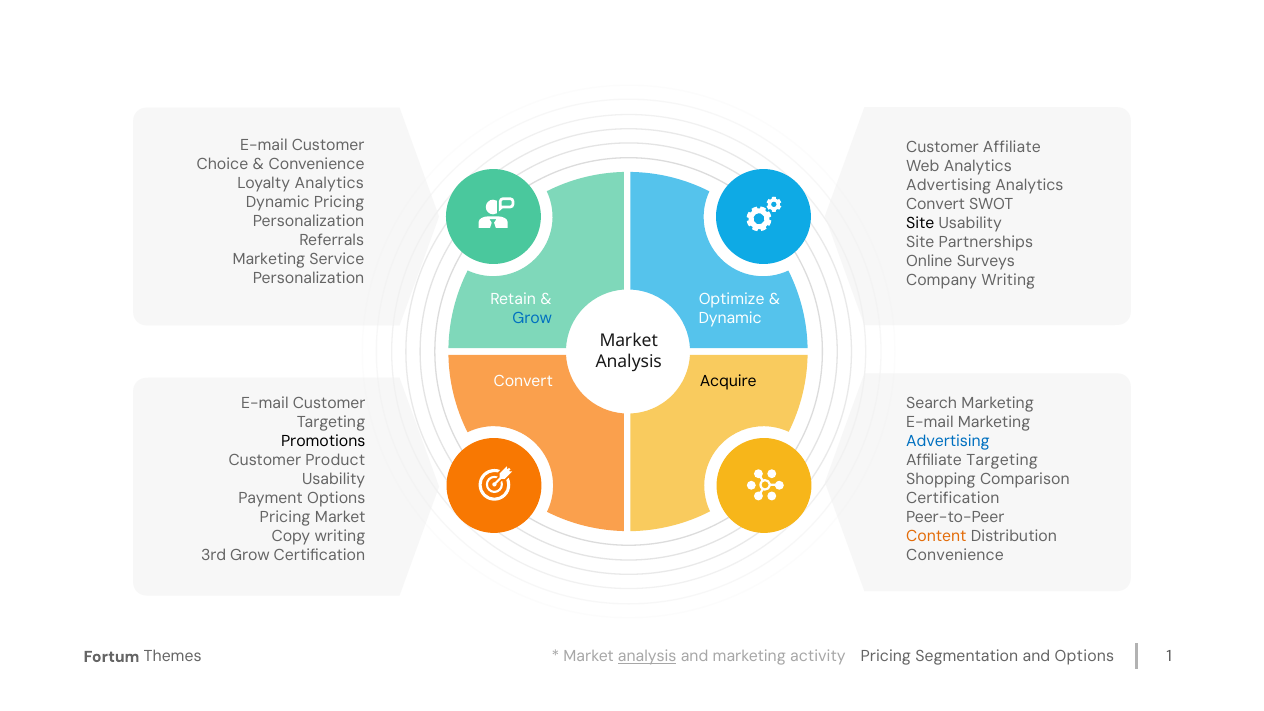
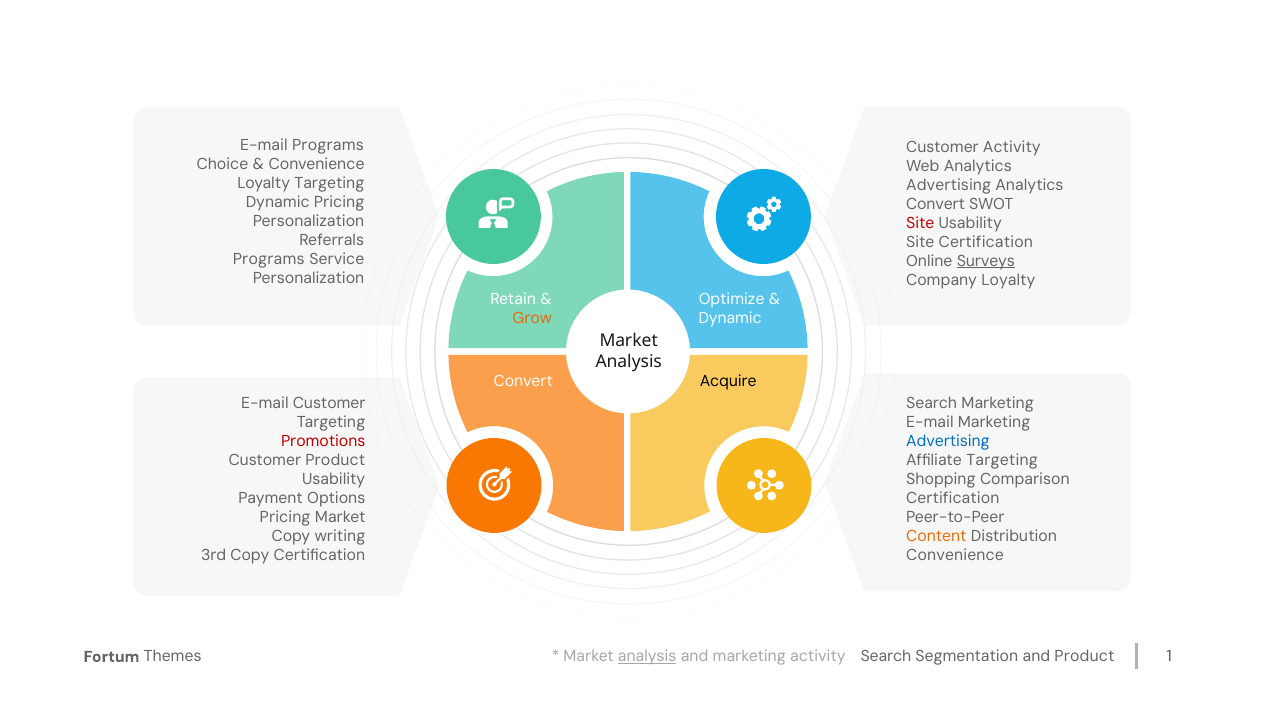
Customer: Customer -> Programs (328, 145)
Customer Affiliate: Affiliate -> Activity (1012, 147)
Loyalty Analytics: Analytics -> Targeting (329, 183)
Site colour: black -> red (920, 223)
Site Partnerships: Partnerships -> Certification (986, 242)
Marketing: Marketing -> Programs (269, 259)
Surveys underline: none -> present (986, 261)
Company Writing: Writing -> Loyalty (1008, 280)
Grow colour: blue -> orange (532, 319)
Promotions colour: black -> red (323, 441)
3rd Grow: Grow -> Copy (250, 555)
Pricing: Pricing -> Search (886, 657)
and Options: Options -> Product (1085, 657)
